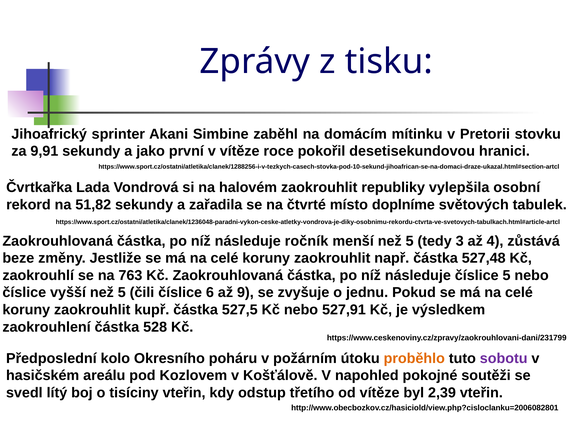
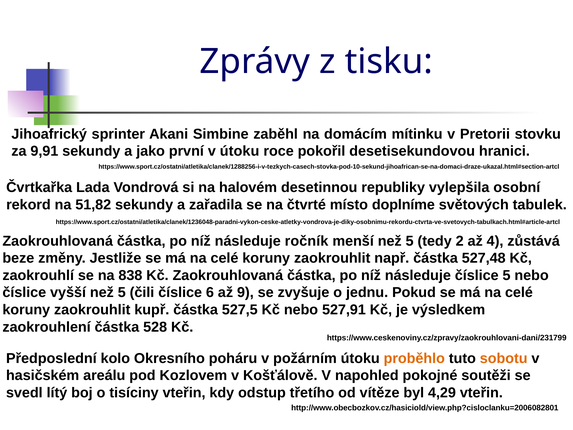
v vítěze: vítěze -> útoku (240, 151)
halovém zaokrouhlit: zaokrouhlit -> desetinnou (319, 187)
3: 3 -> 2 (460, 241)
763: 763 -> 838 (130, 275)
sobotu colour: purple -> orange (504, 358)
2,39: 2,39 -> 4,29 (442, 393)
